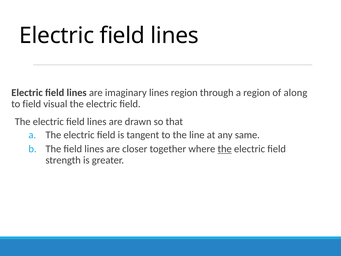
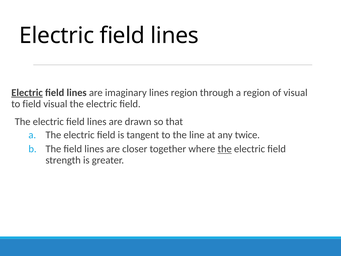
Electric underline: none -> present (27, 93)
of along: along -> visual (295, 93)
same: same -> twice (247, 135)
